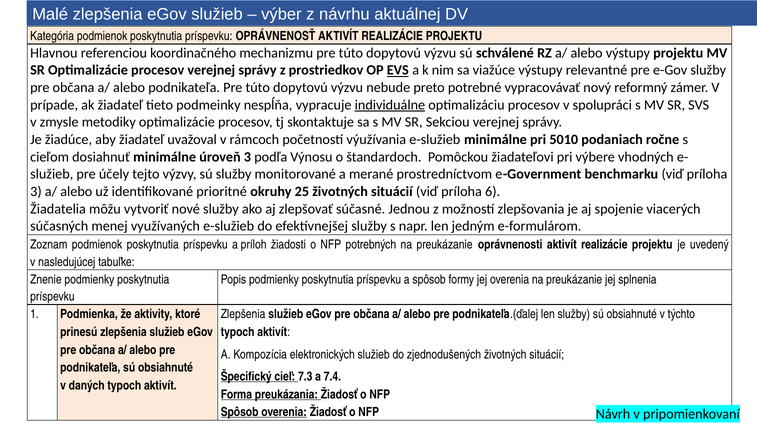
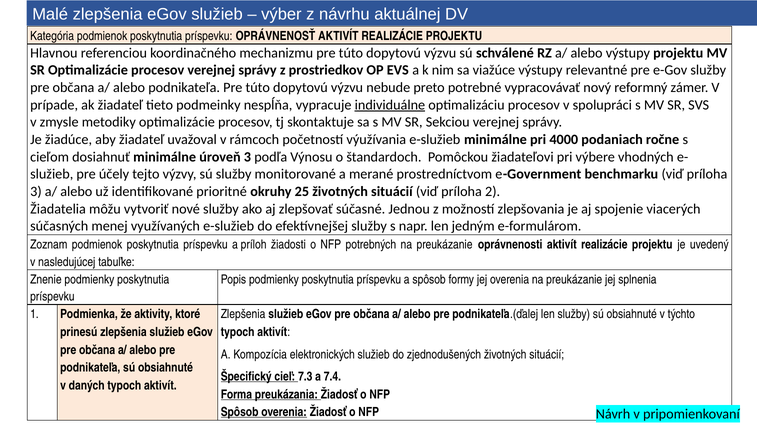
EVS underline: present -> none (398, 70)
5010: 5010 -> 4000 (564, 140)
6: 6 -> 2 (493, 191)
